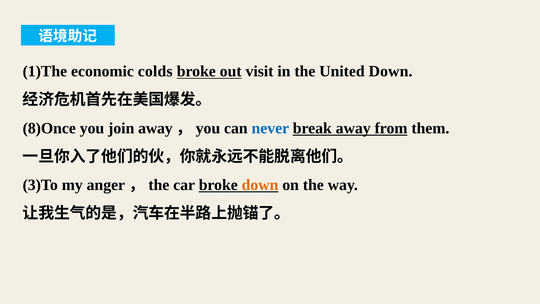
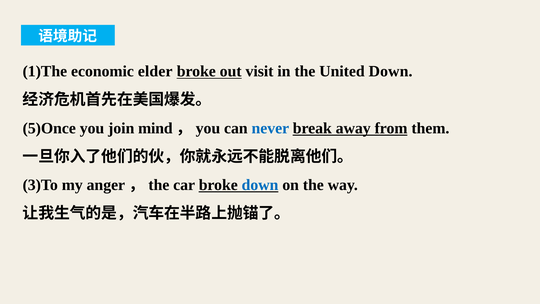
colds: colds -> elder (155, 71)
8)Once: 8)Once -> 5)Once (49, 128)
join away: away -> mind (155, 128)
down colour: orange -> blue (260, 185)
